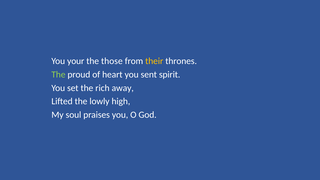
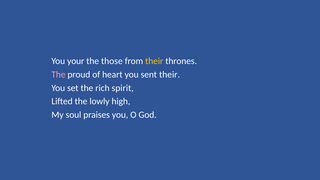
The colour: light green -> pink (58, 75)
sent spirit: spirit -> their (170, 75)
away: away -> spirit (123, 88)
